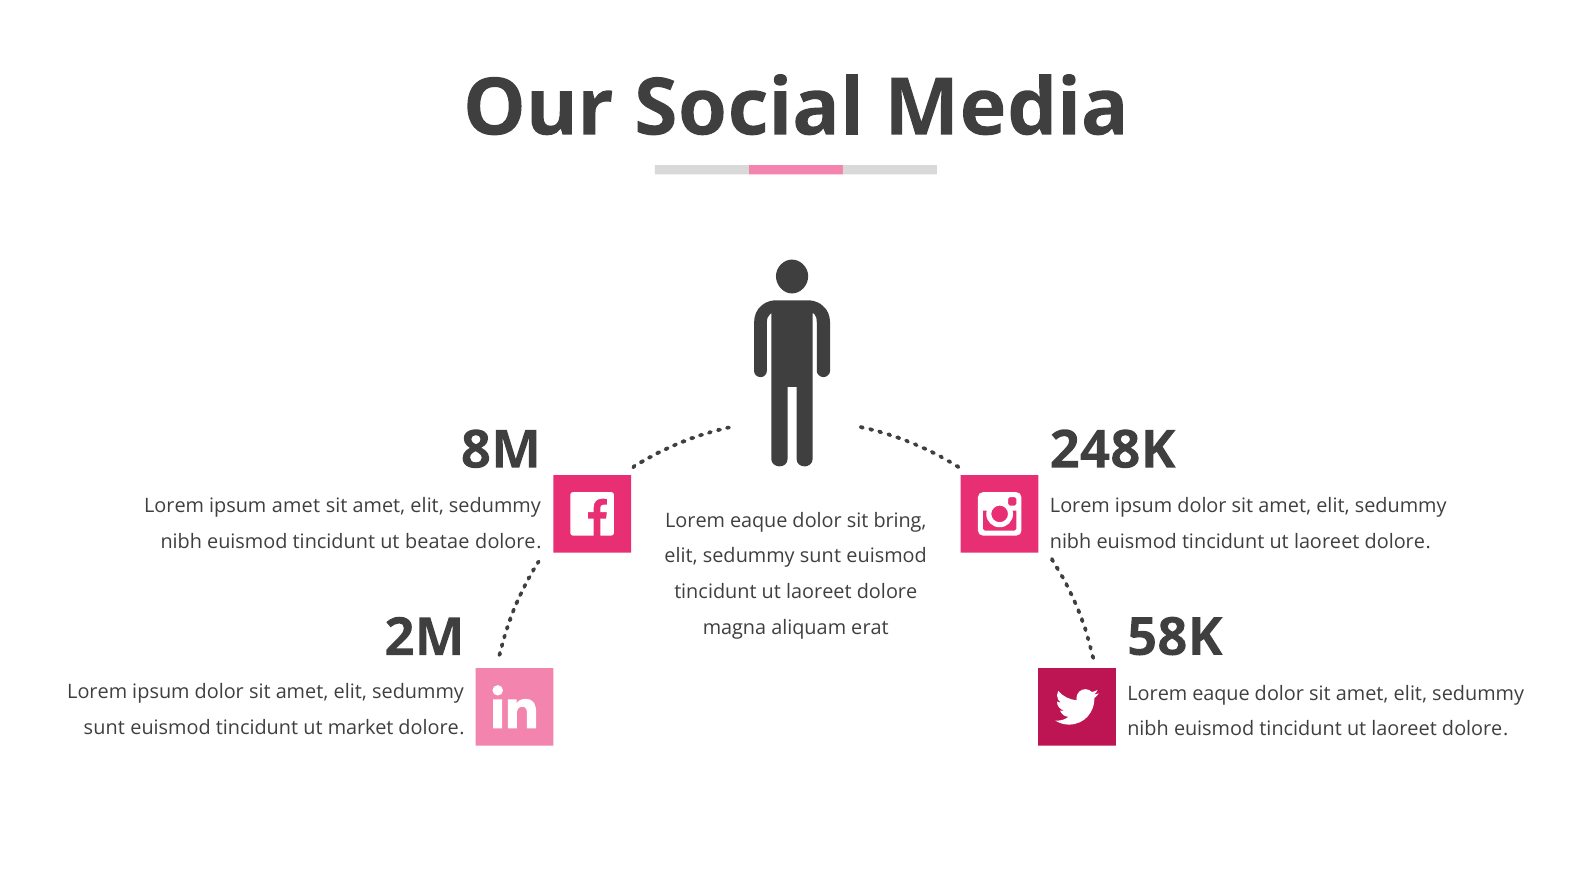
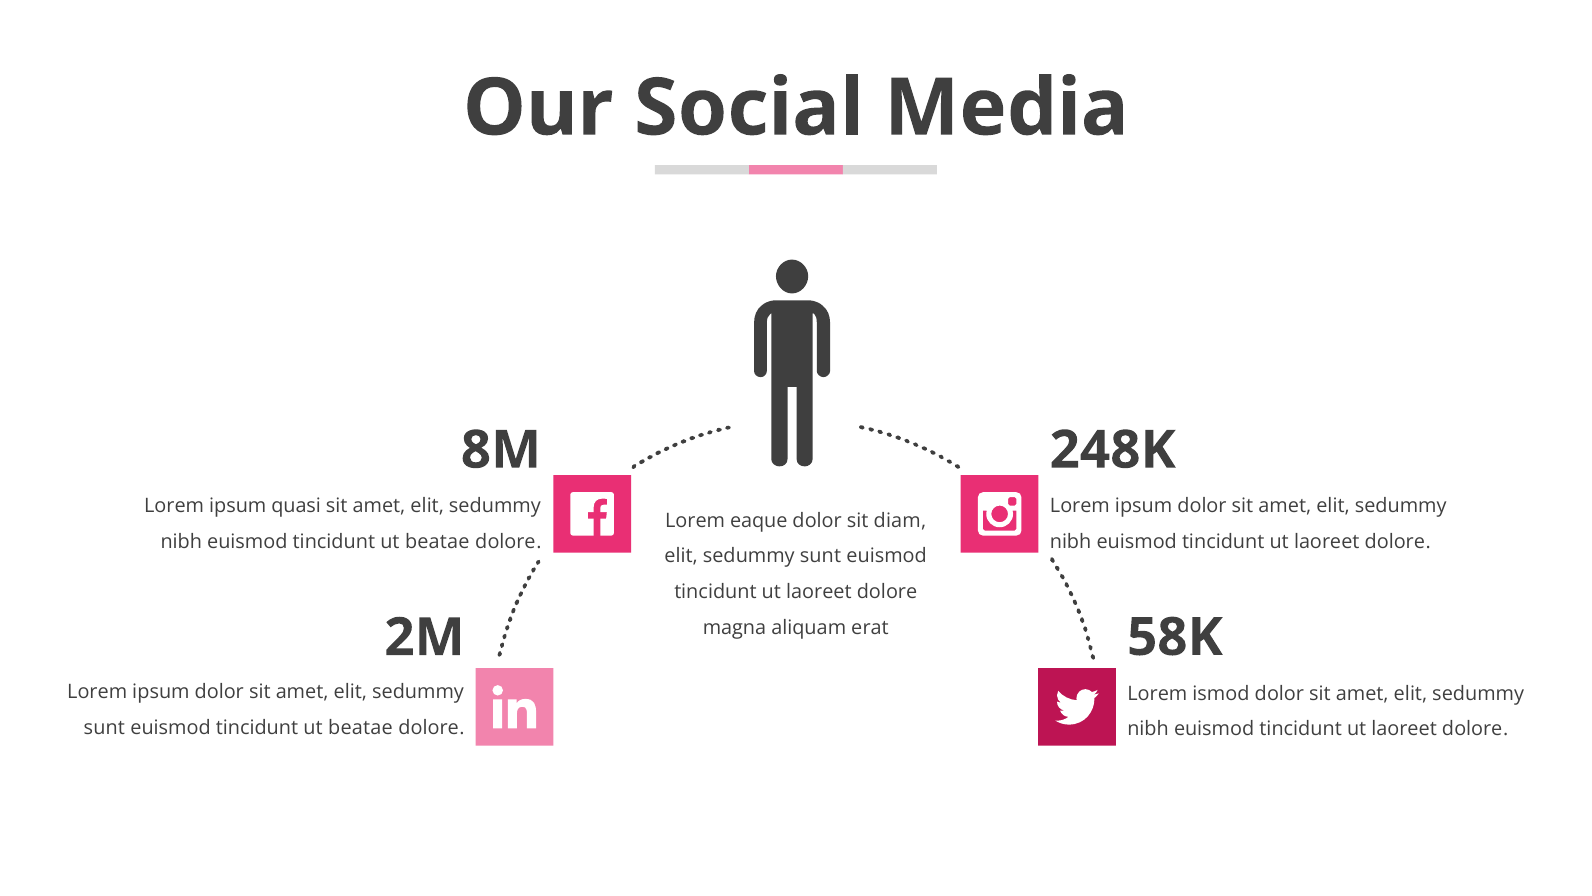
ipsum amet: amet -> quasi (296, 506)
bring: bring -> diam (900, 520)
eaque: eaque -> ismod (1221, 693)
market: market -> beatae (360, 728)
